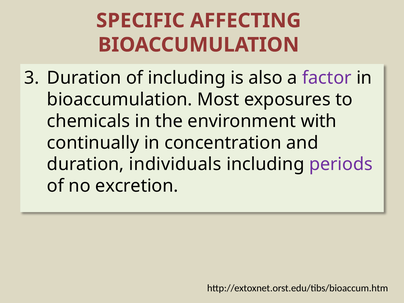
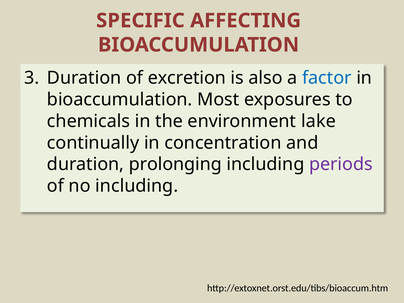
of including: including -> excretion (187, 78)
factor colour: purple -> blue (327, 78)
with: with -> lake (319, 121)
individuals: individuals -> prolonging (175, 164)
no excretion: excretion -> including (137, 186)
